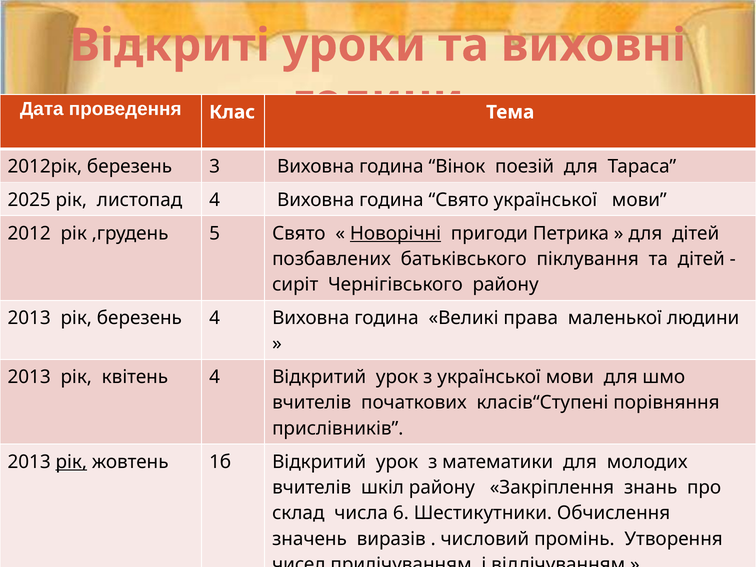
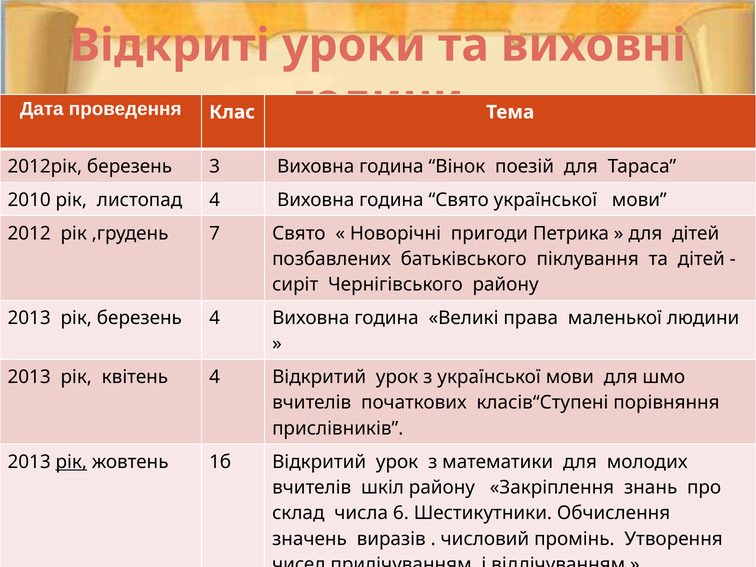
2025: 2025 -> 2010 (29, 200)
5: 5 -> 7 (215, 233)
Новорічні underline: present -> none (395, 233)
